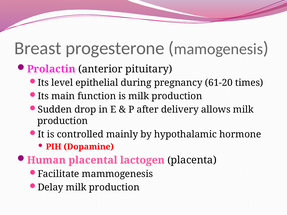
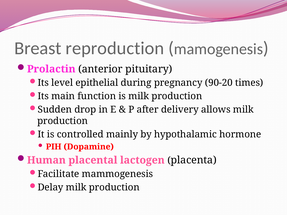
progesterone: progesterone -> reproduction (115, 48)
61-20: 61-20 -> 90-20 (219, 83)
